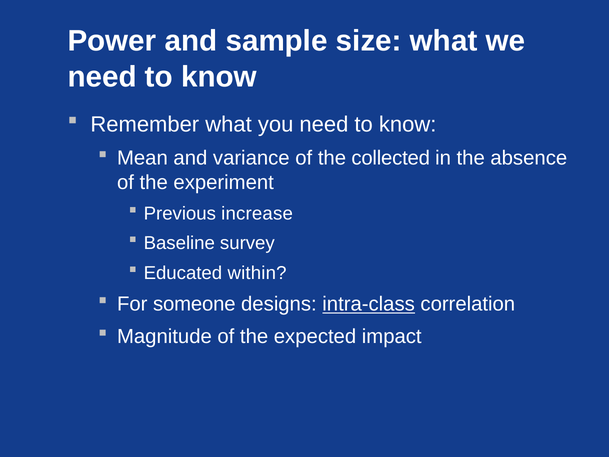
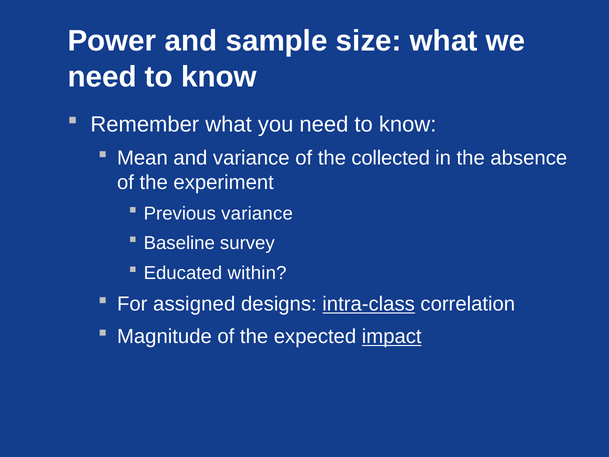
Previous increase: increase -> variance (257, 213)
someone: someone -> assigned (194, 304)
impact underline: none -> present (392, 337)
